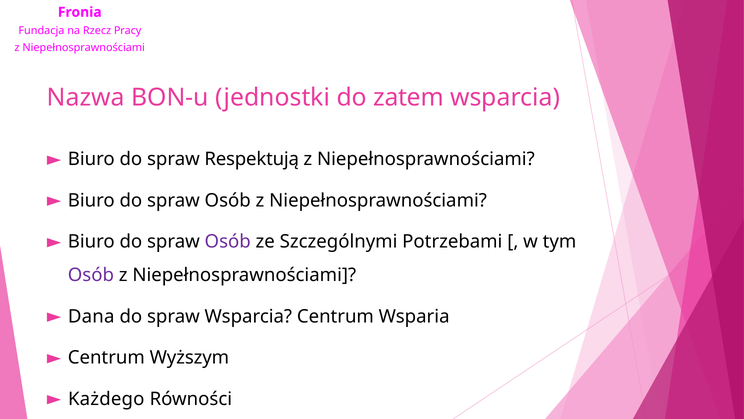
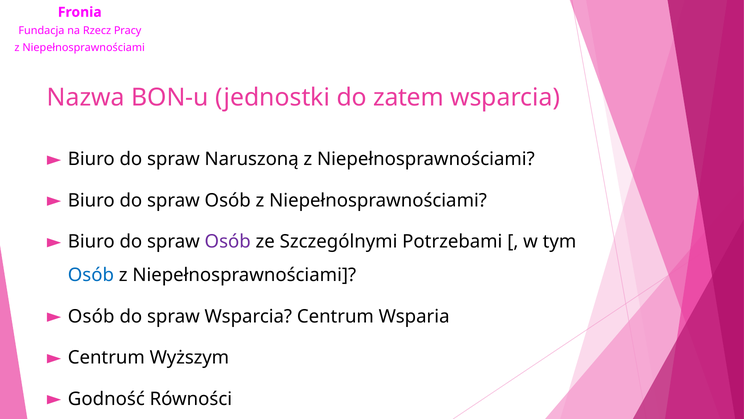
Respektują: Respektują -> Naruszoną (252, 159)
Osób colour: purple -> blue (91, 275)
Dana: Dana -> Osób (91, 316)
Każdego: Każdego -> Godność (106, 399)
